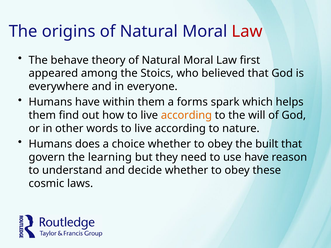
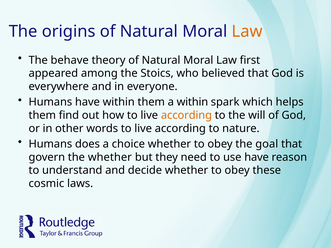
Law colour: red -> orange (247, 31)
a forms: forms -> within (192, 102)
built: built -> goal (267, 144)
the learning: learning -> whether (110, 157)
